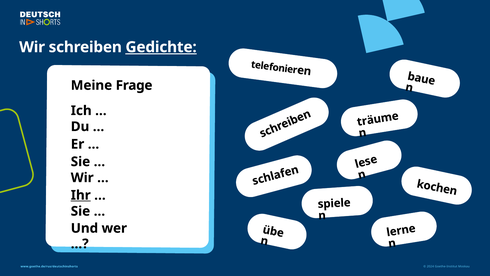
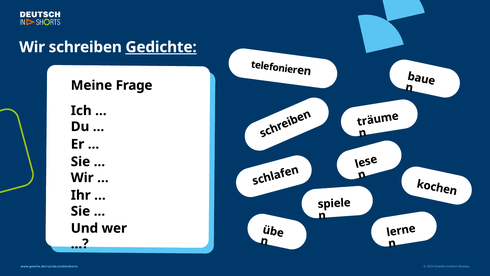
Ihr underline: present -> none (81, 195)
